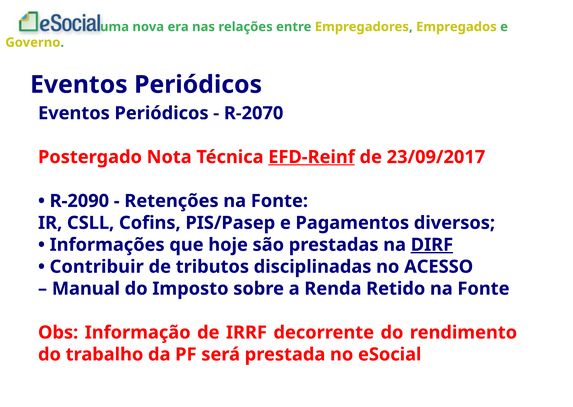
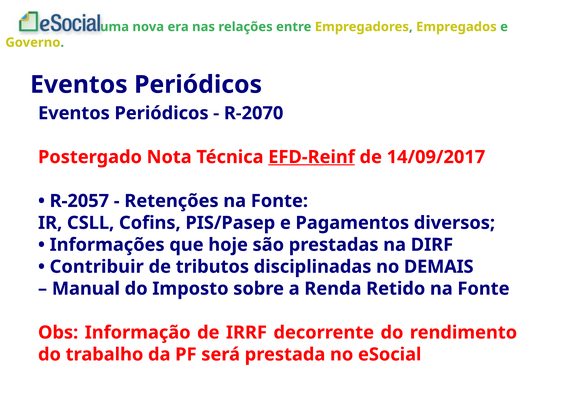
23/09/2017: 23/09/2017 -> 14/09/2017 (436, 157)
R-2090: R-2090 -> R-2057 (79, 201)
DIRF underline: present -> none (432, 245)
ACESSO: ACESSO -> DEMAIS (439, 267)
